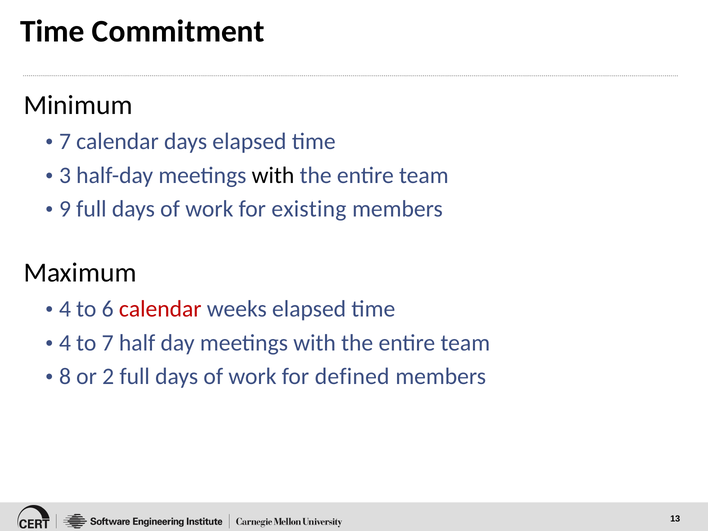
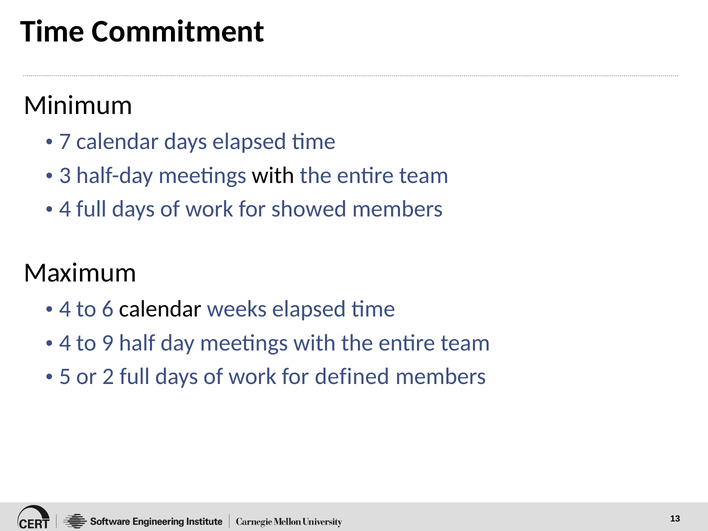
9: 9 -> 4 (65, 209)
existing: existing -> showed (309, 209)
calendar colour: red -> black (160, 309)
to 7: 7 -> 9 (108, 343)
8: 8 -> 5 (65, 377)
